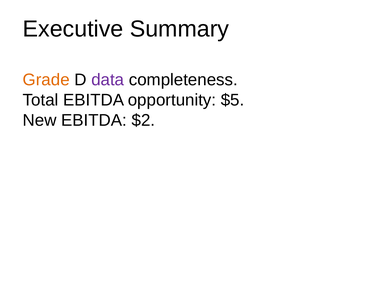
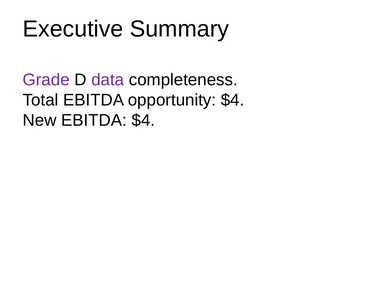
Grade colour: orange -> purple (46, 80)
opportunity $5: $5 -> $4 (233, 100)
EBITDA $2: $2 -> $4 (143, 120)
